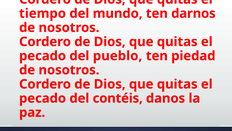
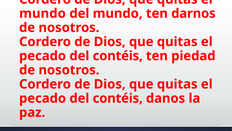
tiempo: tiempo -> mundo (42, 13)
pueblo: pueblo -> contéis (118, 56)
